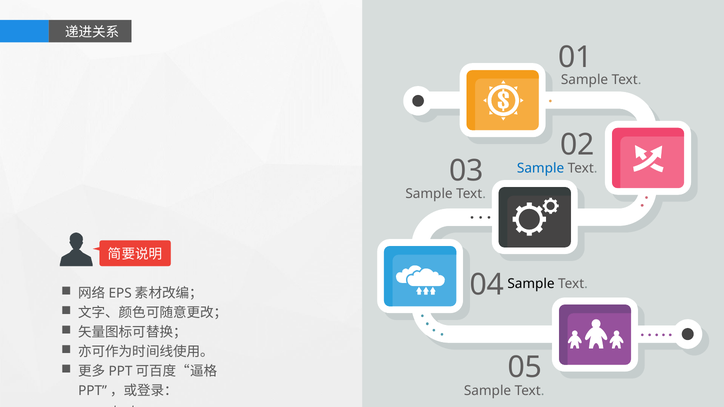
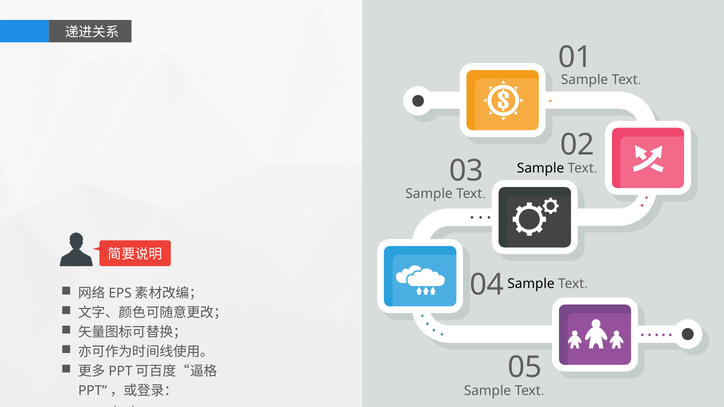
Sample colour: blue -> black (541, 168)
